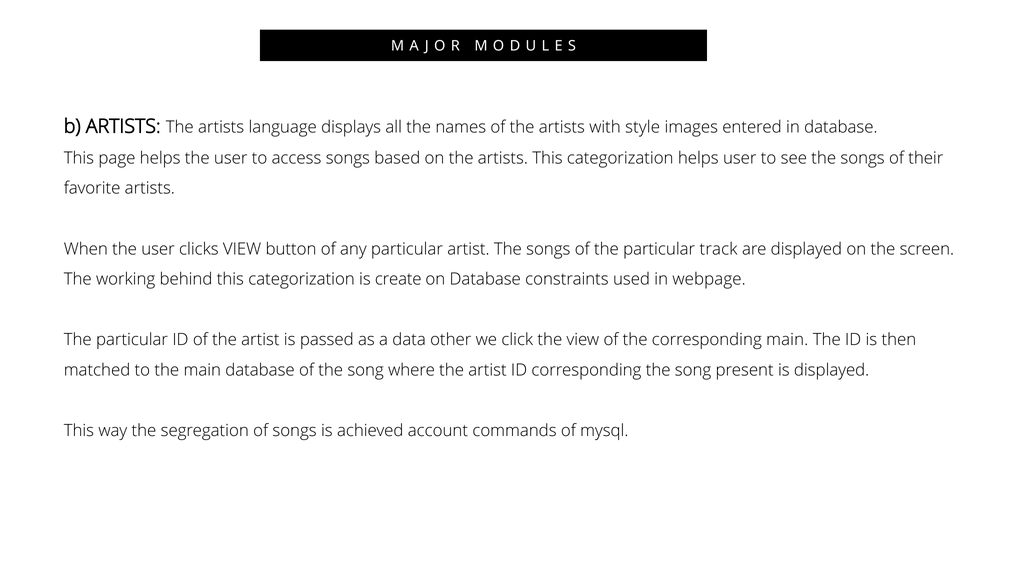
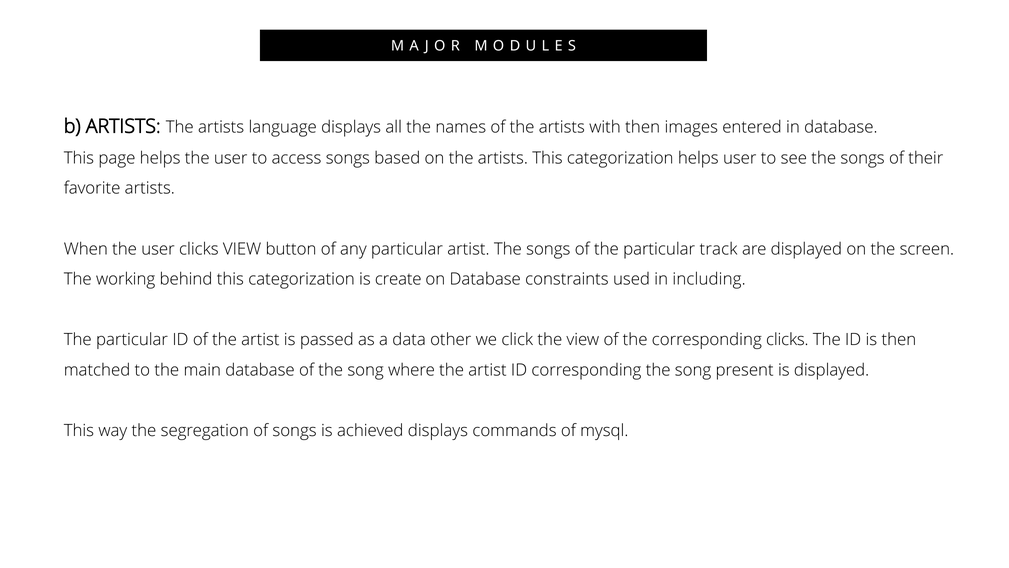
with style: style -> then (643, 127)
webpage: webpage -> including (709, 279)
corresponding main: main -> clicks (787, 340)
achieved account: account -> displays (438, 430)
